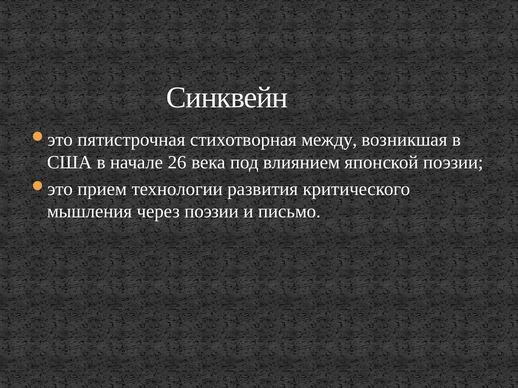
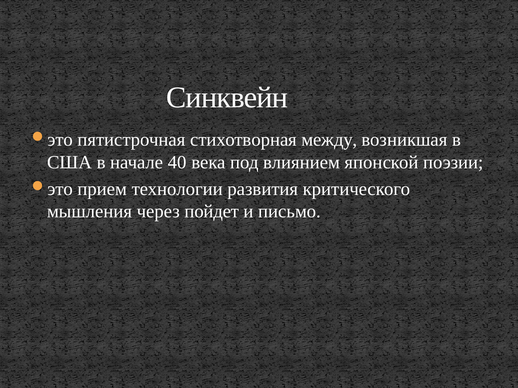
26: 26 -> 40 (177, 162)
через поэзии: поэзии -> пойдет (212, 212)
